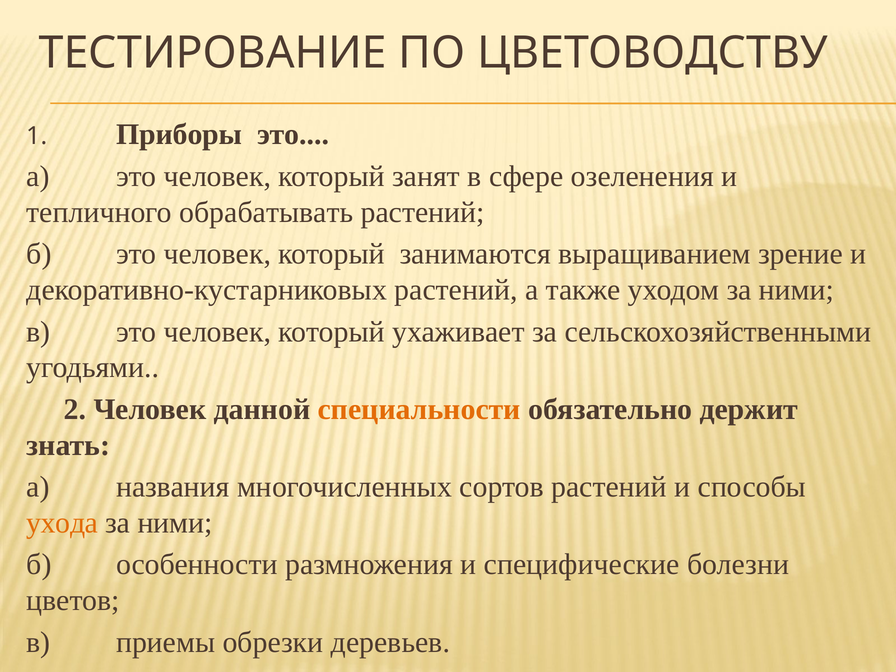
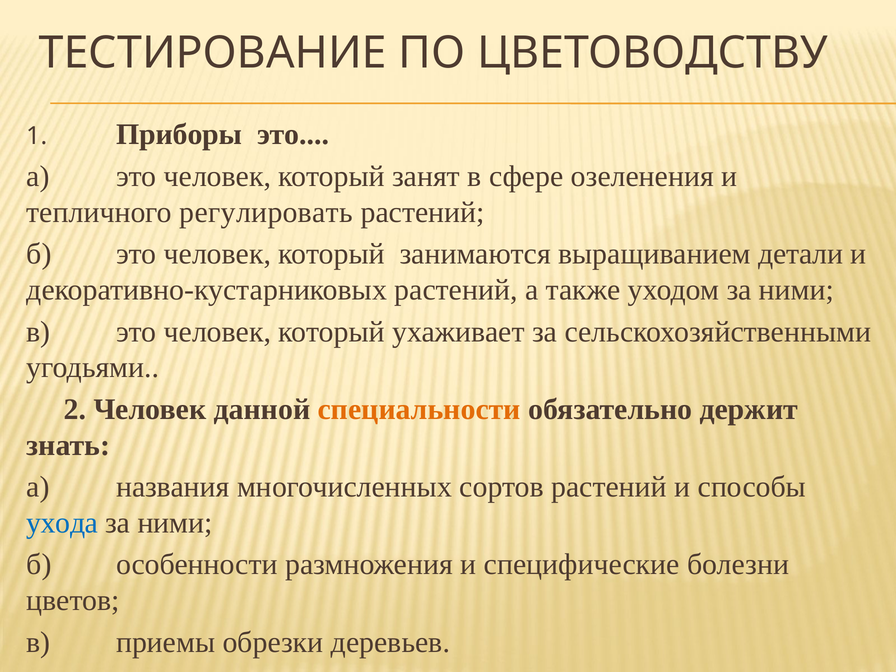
обрабатывать: обрабатывать -> регулировать (266, 212)
зрение: зрение -> детали (801, 254)
ухода colour: orange -> blue (62, 523)
